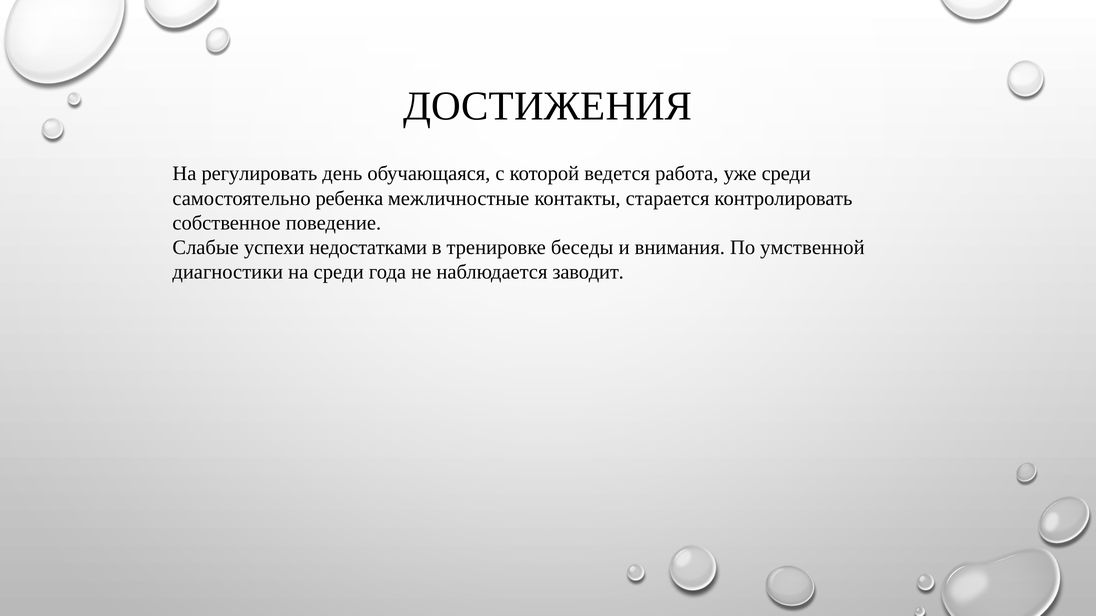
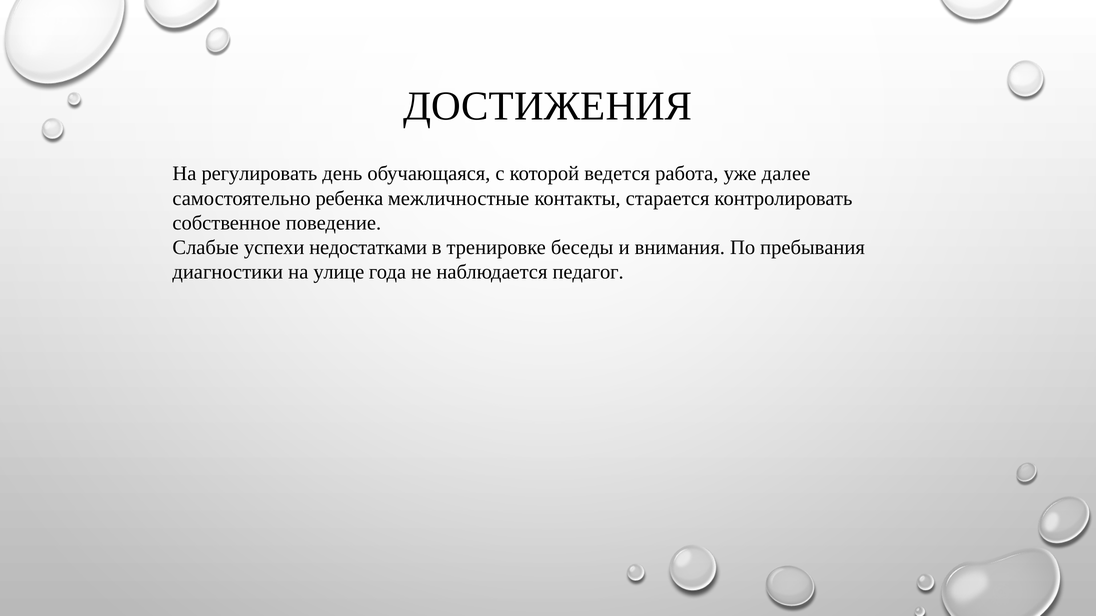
уже среди: среди -> далее (786, 174)
умственной: умственной -> пребывания (813, 248)
на среди: среди -> улице (339, 272)
заводит: заводит -> педагог (588, 272)
